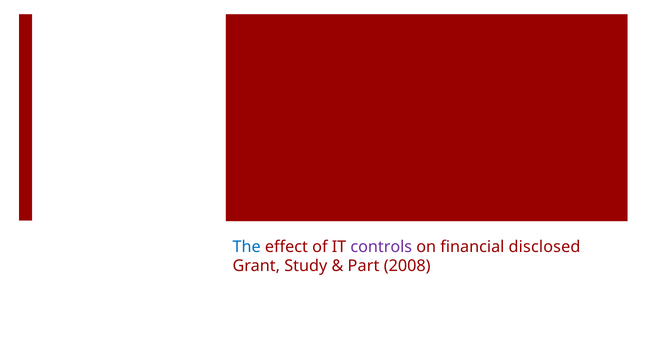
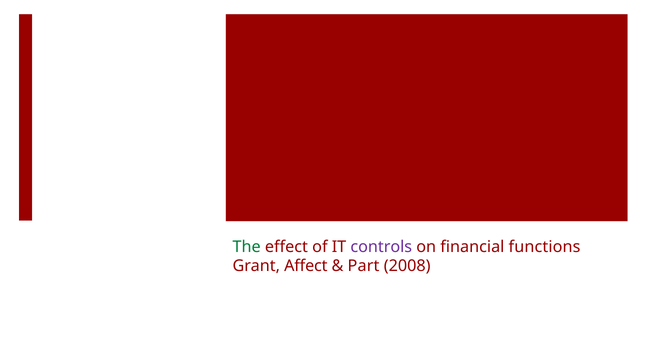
The colour: blue -> green (247, 247)
disclosed: disclosed -> functions (545, 247)
Study: Study -> Affect (306, 266)
